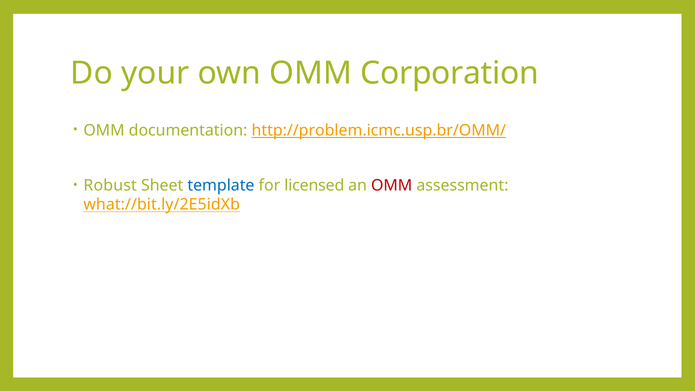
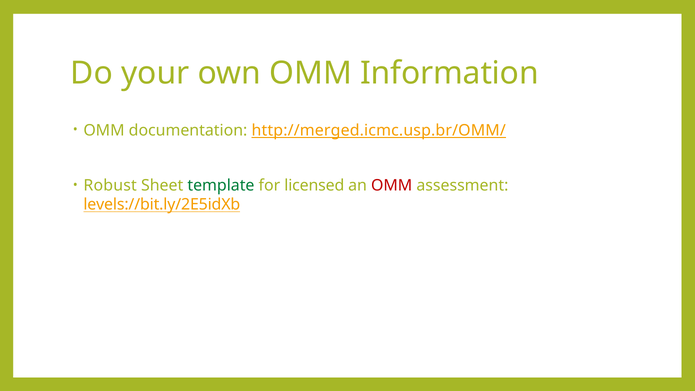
Corporation: Corporation -> Information (450, 73)
http://problem.icmc.usp.br/OMM/: http://problem.icmc.usp.br/OMM/ -> http://merged.icmc.usp.br/OMM/ (379, 130)
template colour: blue -> green (221, 185)
what://bit.ly/2E5idXb: what://bit.ly/2E5idXb -> levels://bit.ly/2E5idXb (162, 204)
